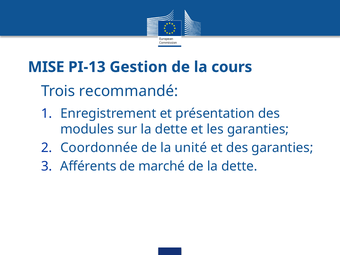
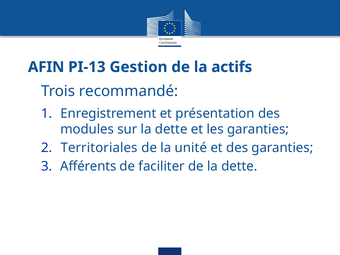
MISE: MISE -> AFIN (46, 67)
cours: cours -> actifs (232, 67)
Coordonnée: Coordonnée -> Territoriales (99, 148)
marché: marché -> faciliter (162, 166)
